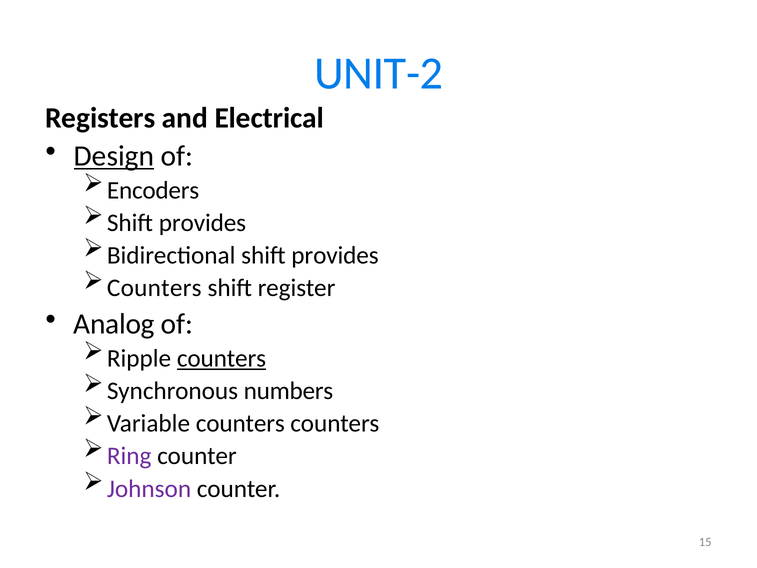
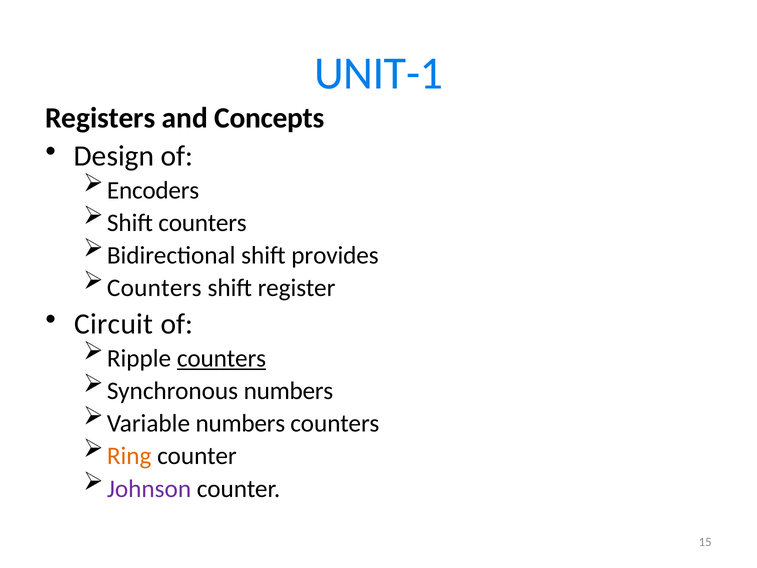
UNIT-2: UNIT-2 -> UNIT-1 (379, 73)
Electrical: Electrical -> Concepts (269, 118)
Design underline: present -> none (114, 156)
provides: provides -> counters (203, 223)
Analog: Analog -> Circuit (114, 324)
Variable counters: counters -> numbers (240, 423)
Ring colour: purple -> orange (129, 456)
